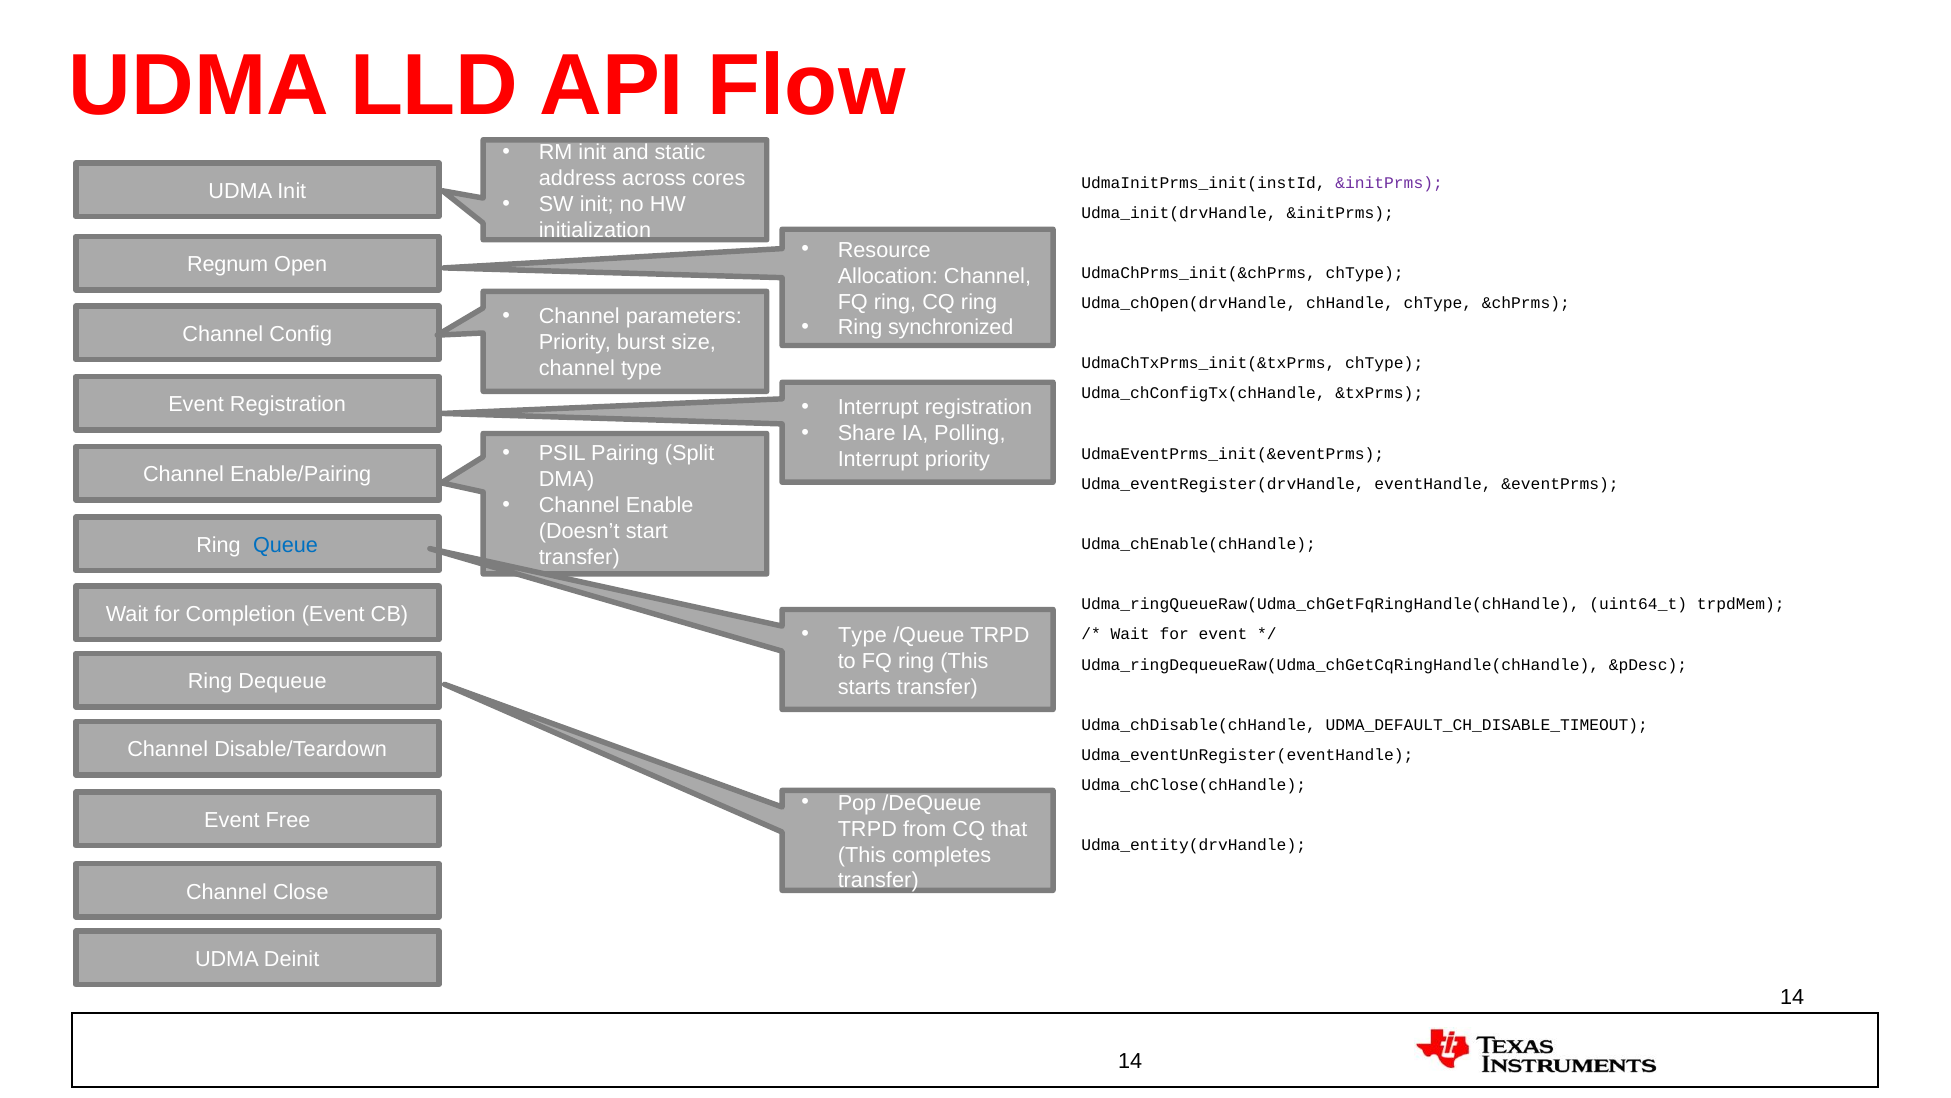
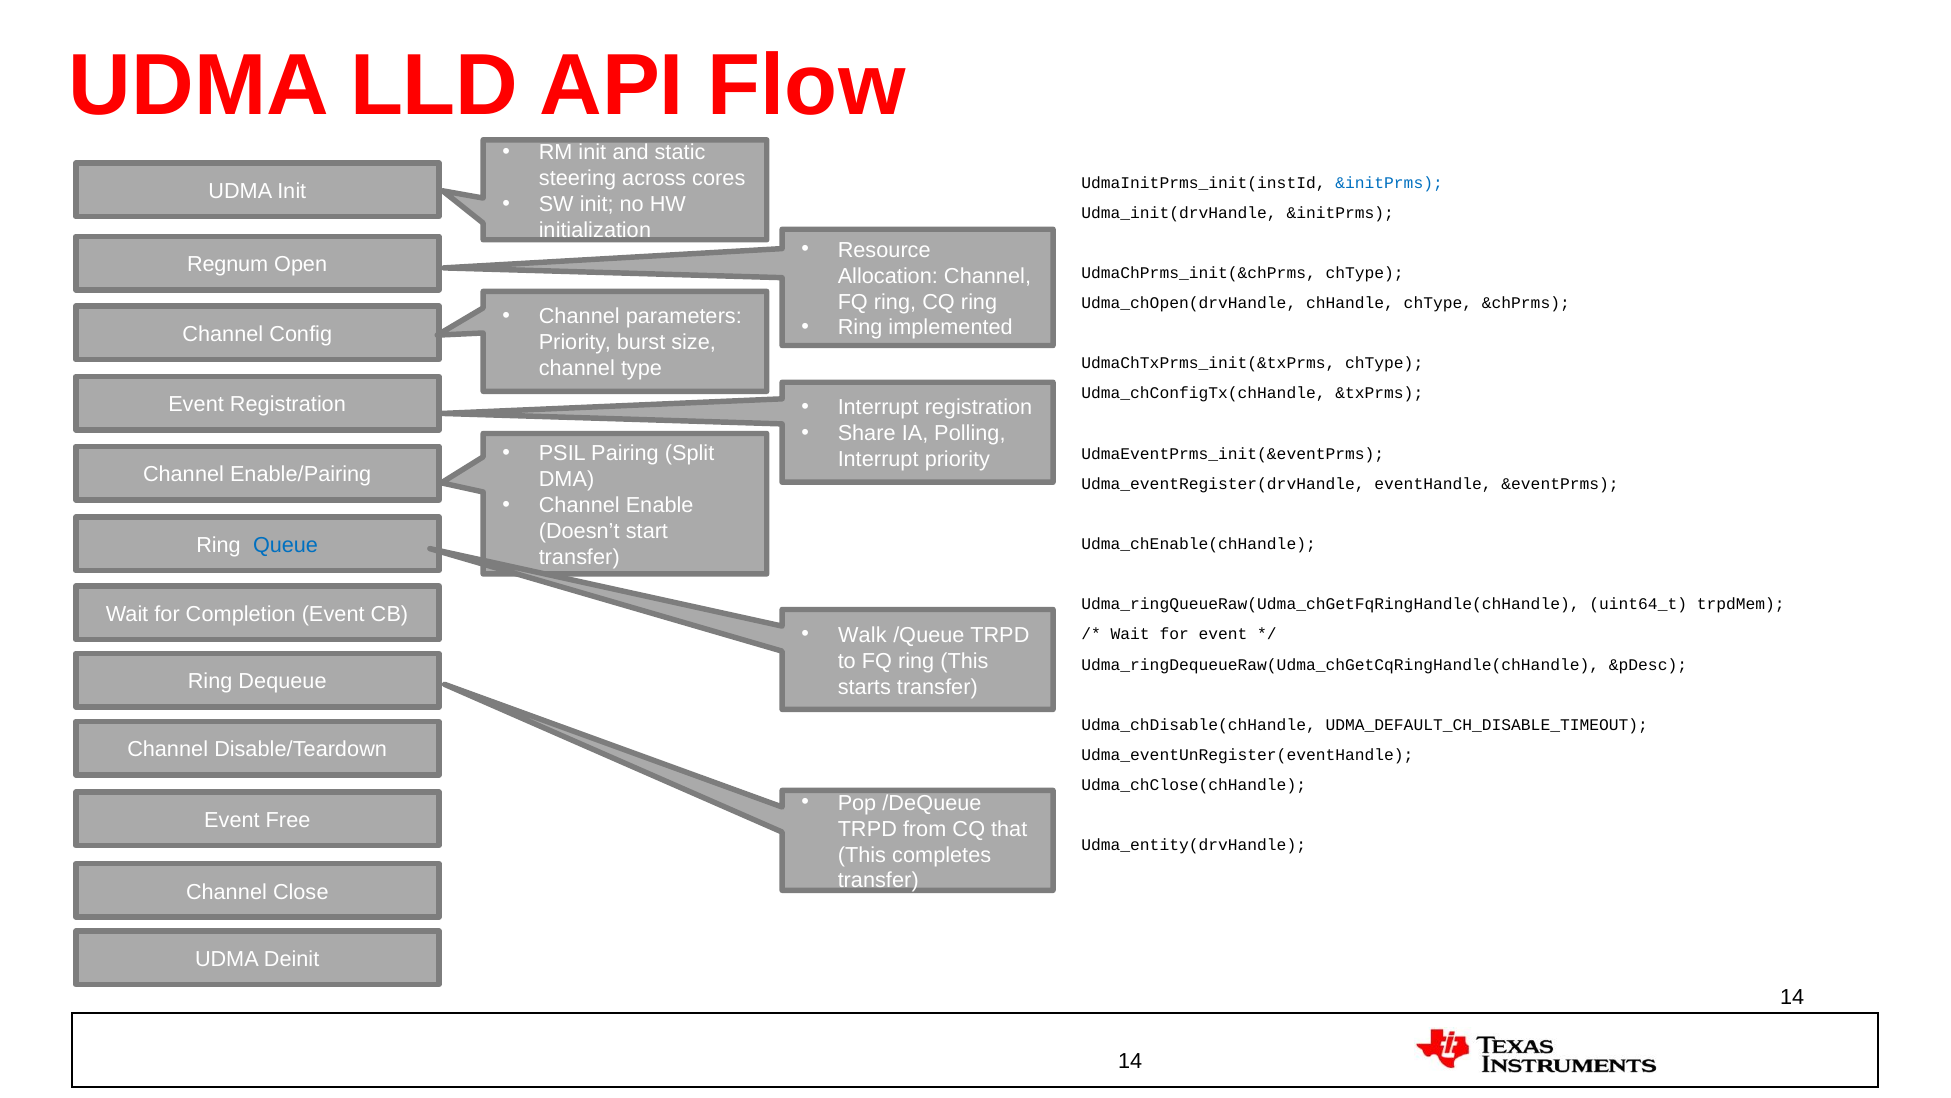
address: address -> steering (578, 178)
&initPrms colour: purple -> blue (1389, 183)
synchronized: synchronized -> implemented (951, 328)
Type: Type -> Walk (862, 635)
